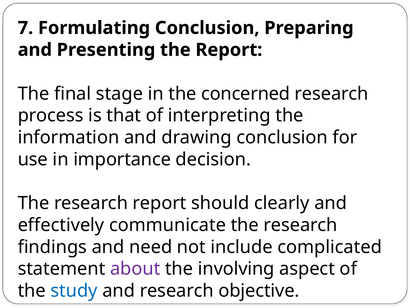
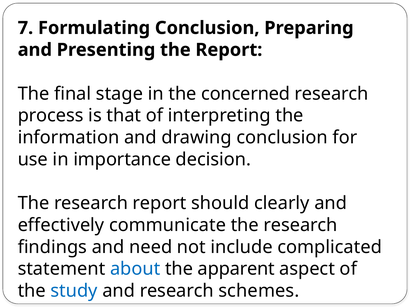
about colour: purple -> blue (135, 268)
involving: involving -> apparent (236, 268)
objective: objective -> schemes (259, 290)
